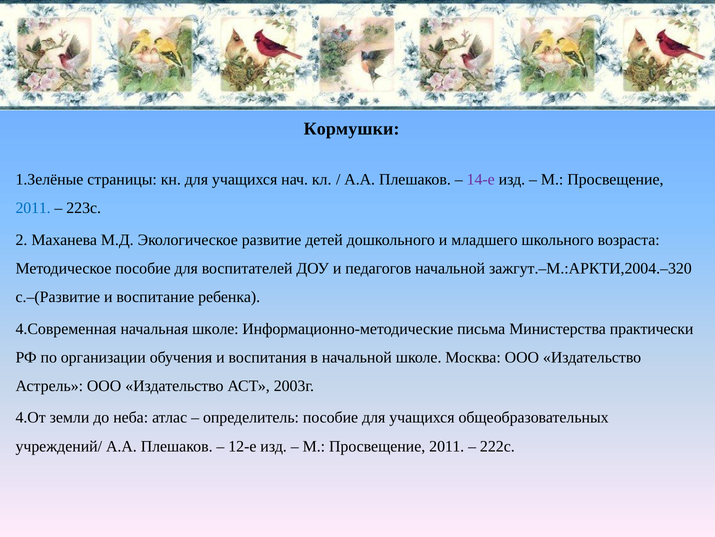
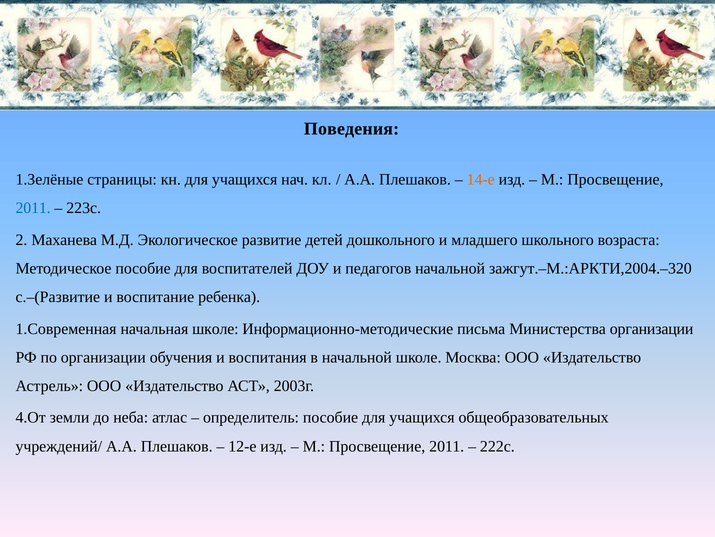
Кормушки: Кормушки -> Поведения (352, 129)
14-е colour: purple -> orange (481, 179)
4.Современная: 4.Современная -> 1.Современная (66, 328)
Министерства практически: практически -> организации (652, 328)
